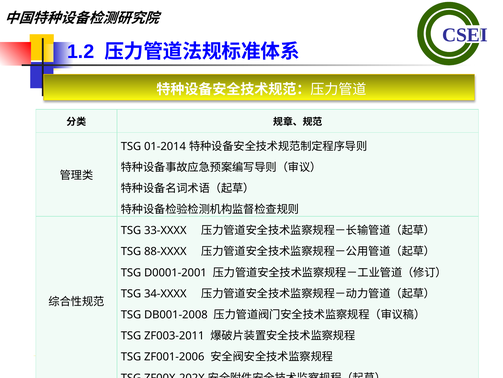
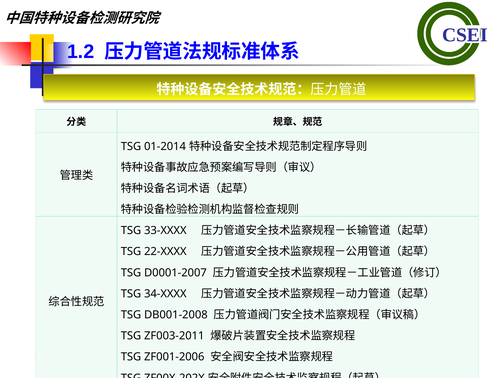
88-XXXX: 88-XXXX -> 22-XXXX (165, 251)
D0001-2001: D0001-2001 -> D0001-2007 (175, 272)
